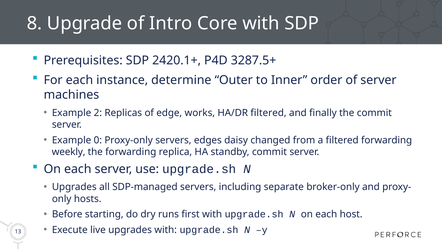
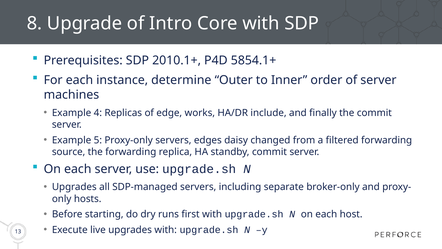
2420.1+: 2420.1+ -> 2010.1+ (177, 60)
3287.5+: 3287.5+ -> 5854.1+ (254, 60)
2: 2 -> 4 (98, 113)
HA/DR filtered: filtered -> include (269, 113)
0: 0 -> 5 (98, 140)
weekly: weekly -> source (69, 152)
